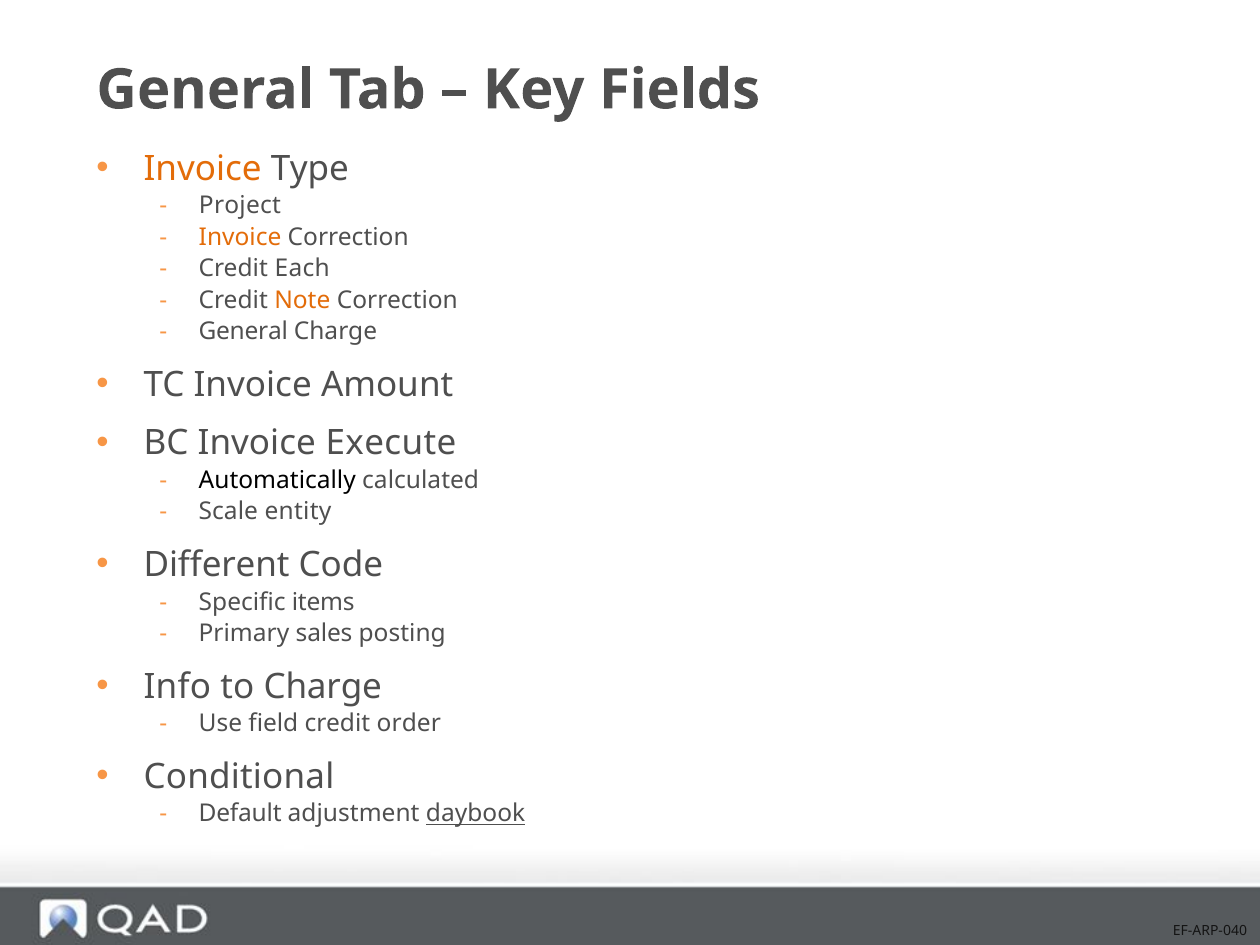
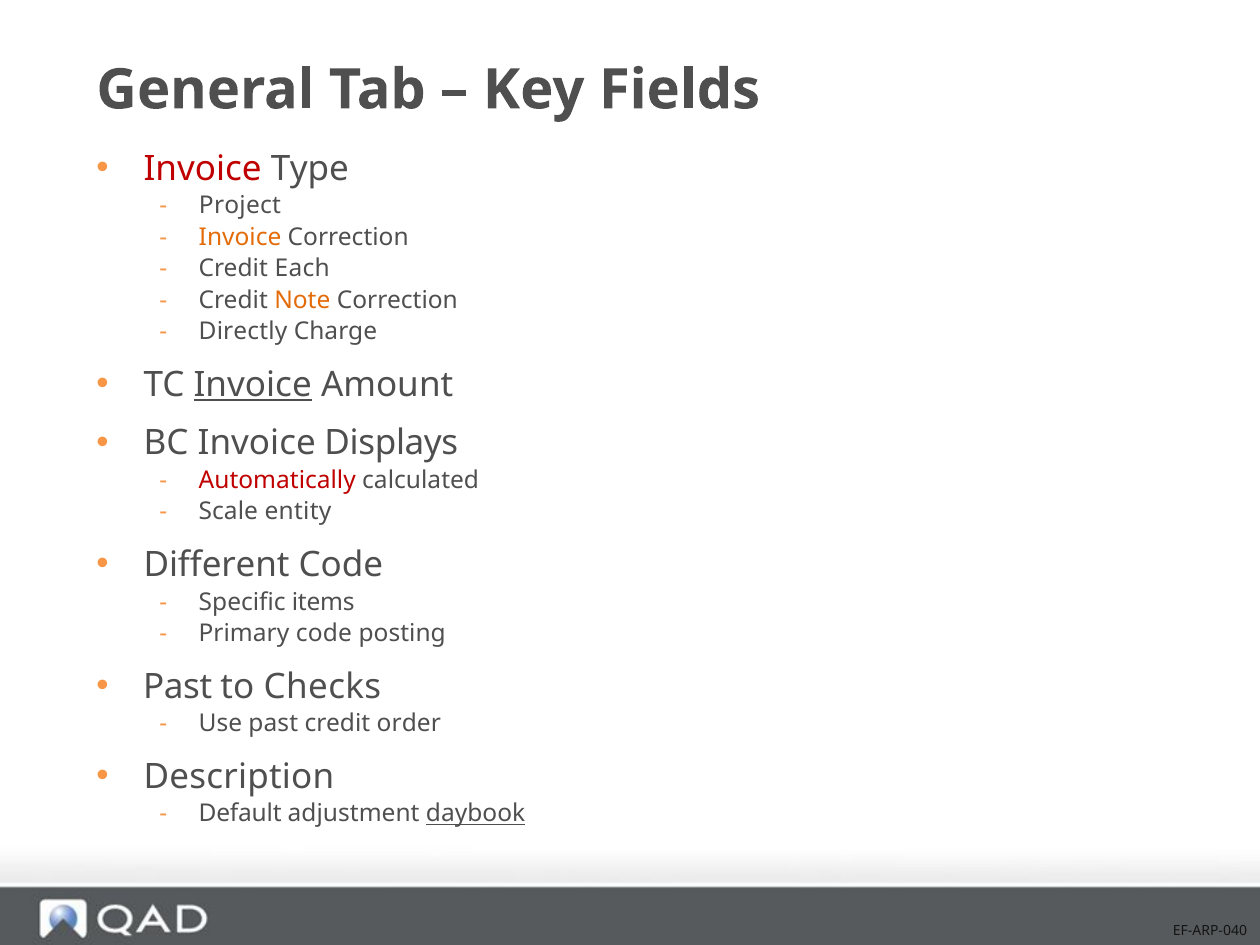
Invoice colour: orange -> red (203, 169)
General: General -> Directly (243, 331)
Invoice underline: none -> present (253, 384)
Execute: Execute -> Displays (391, 443)
Automatically colour: black -> red (277, 480)
Primary sales: sales -> code (324, 633)
Info: Info -> Past (178, 686)
to Charge: Charge -> Checks (322, 686)
Use field: field -> past (273, 724)
Conditional: Conditional -> Description (239, 777)
